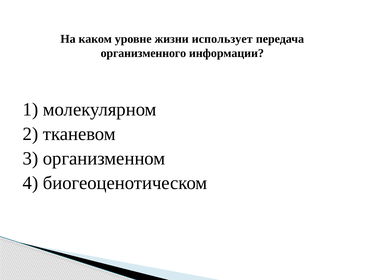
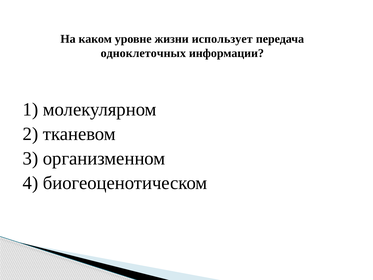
организменного: организменного -> одноклеточных (143, 53)
